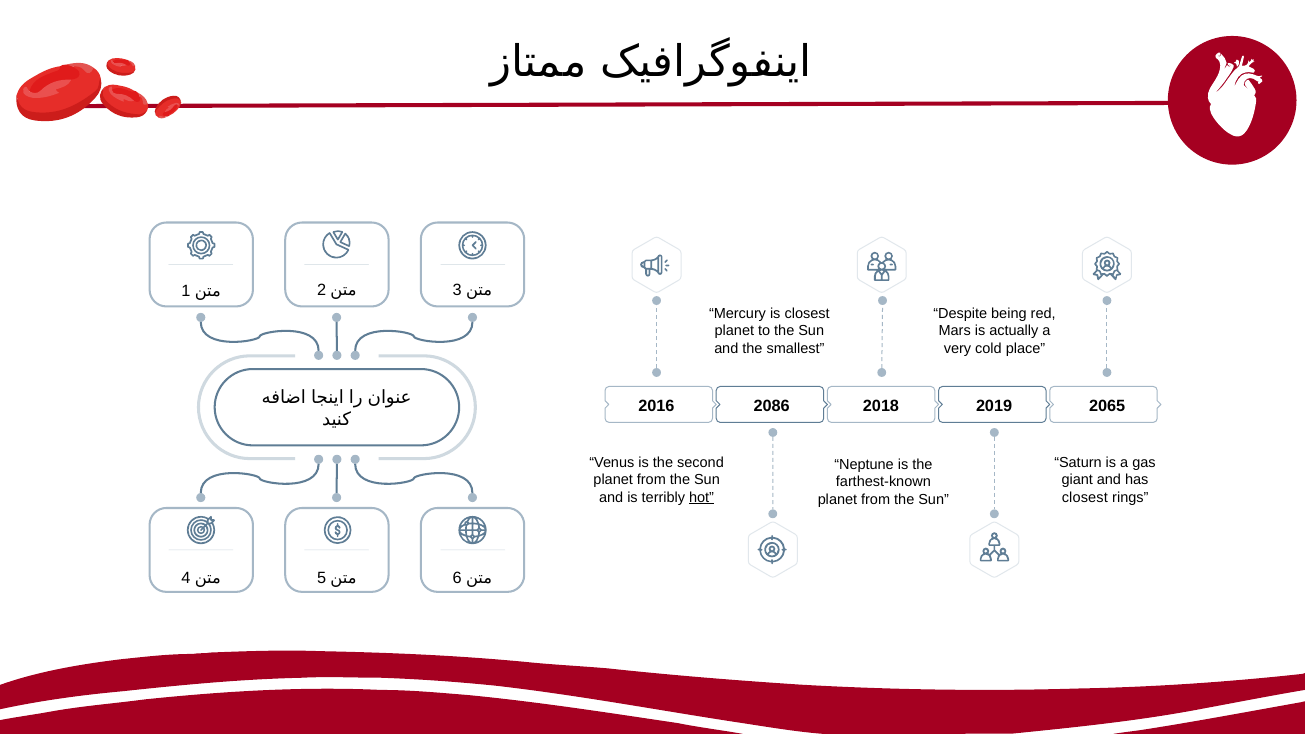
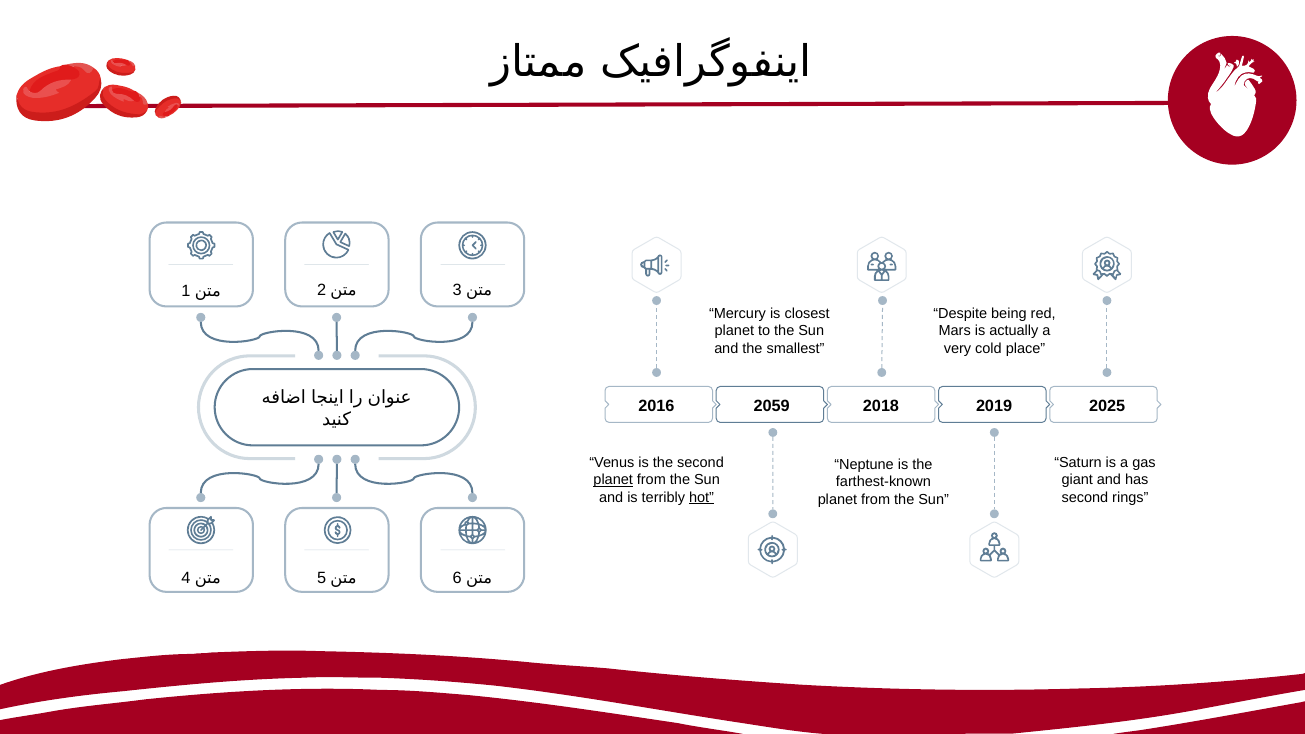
2086: 2086 -> 2059 (772, 406)
2065: 2065 -> 2025 (1107, 406)
planet underline: none -> present (613, 480)
closest: closest -> second (1085, 498)
